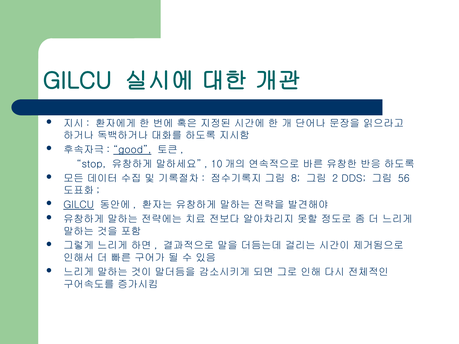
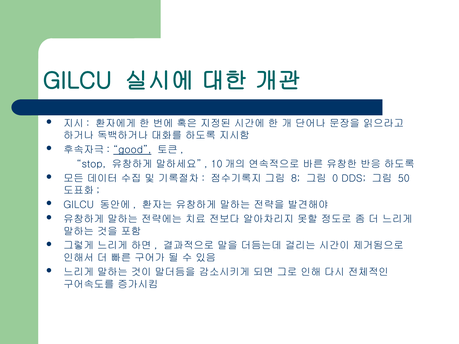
2: 2 -> 0 (335, 178)
56: 56 -> 50 (404, 178)
GILCU underline: present -> none (79, 205)
